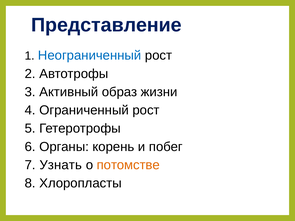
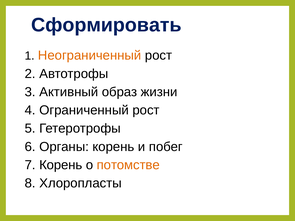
Представление: Представление -> Сформировать (106, 25)
Неограниченный colour: blue -> orange (90, 56)
7 Узнать: Узнать -> Корень (61, 165)
